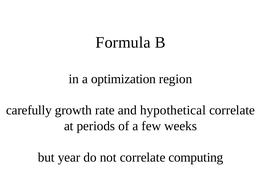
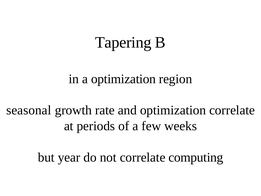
Formula: Formula -> Tapering (123, 42)
carefully: carefully -> seasonal (29, 110)
and hypothetical: hypothetical -> optimization (173, 110)
